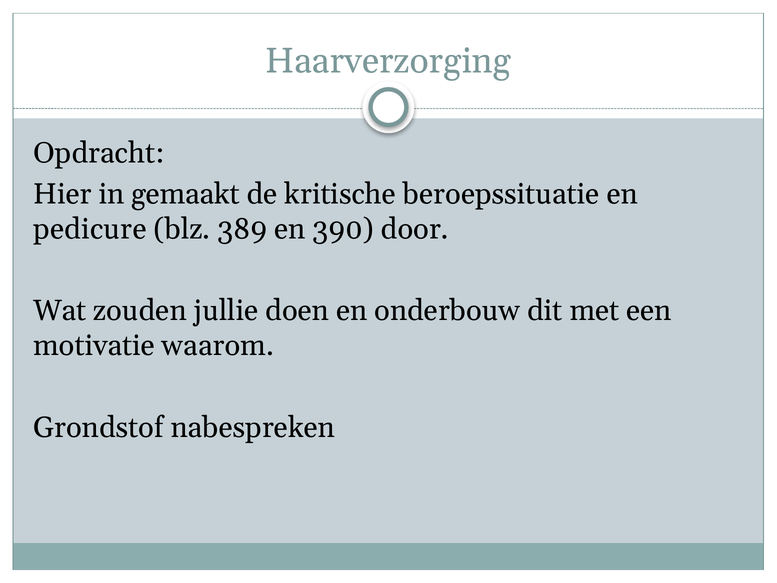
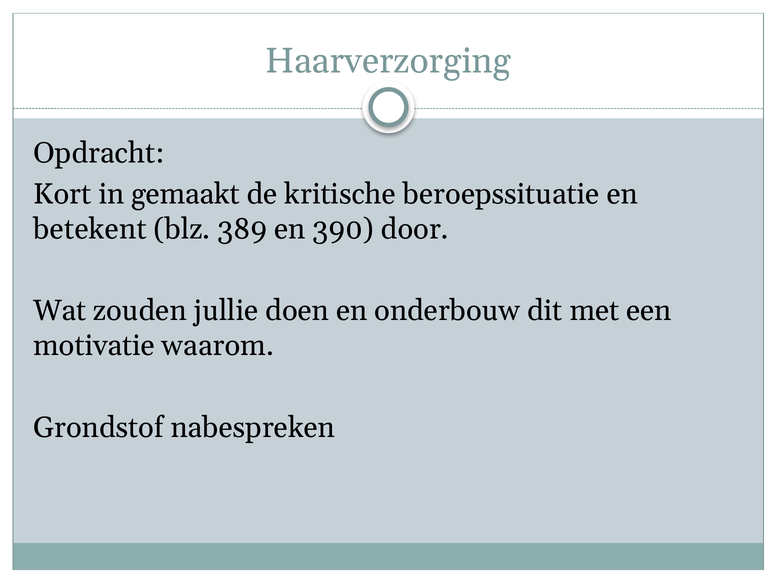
Hier: Hier -> Kort (62, 194)
pedicure: pedicure -> betekent (90, 229)
